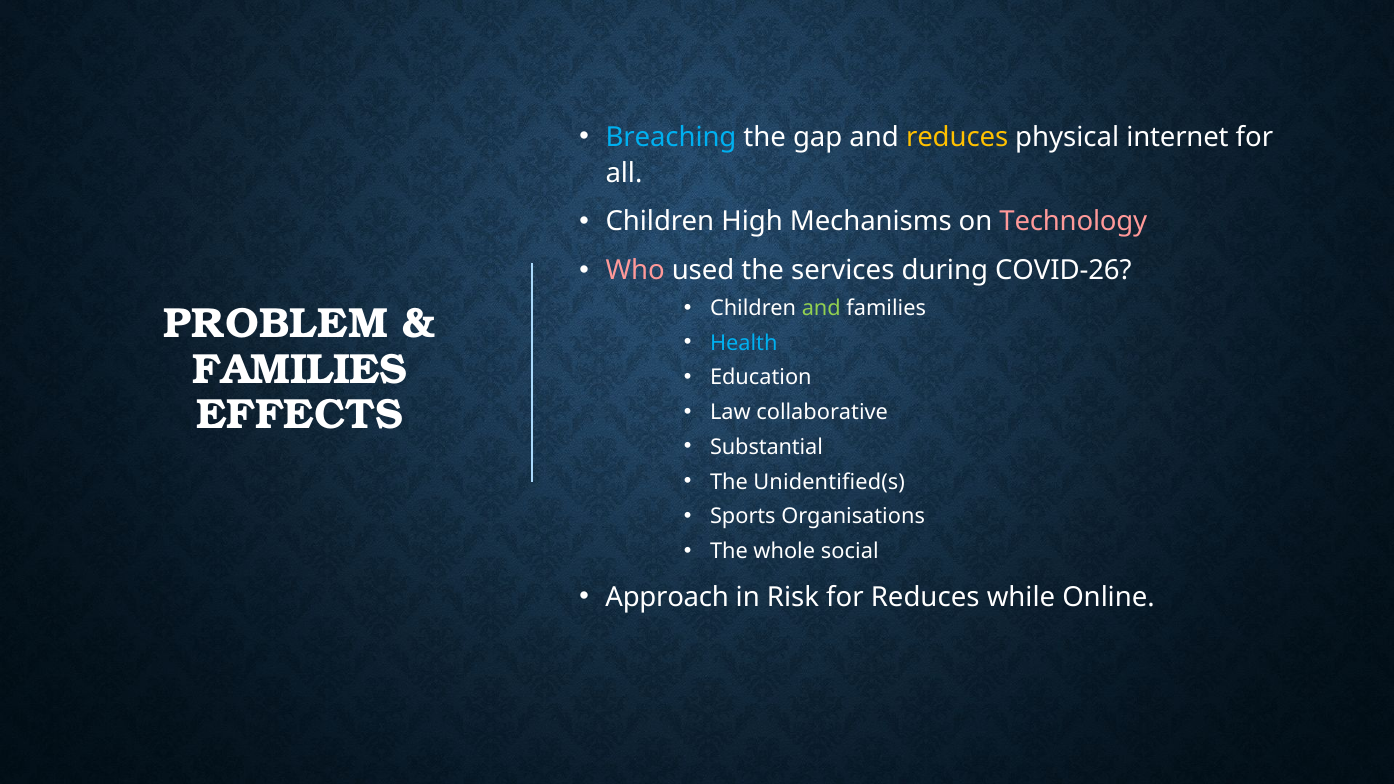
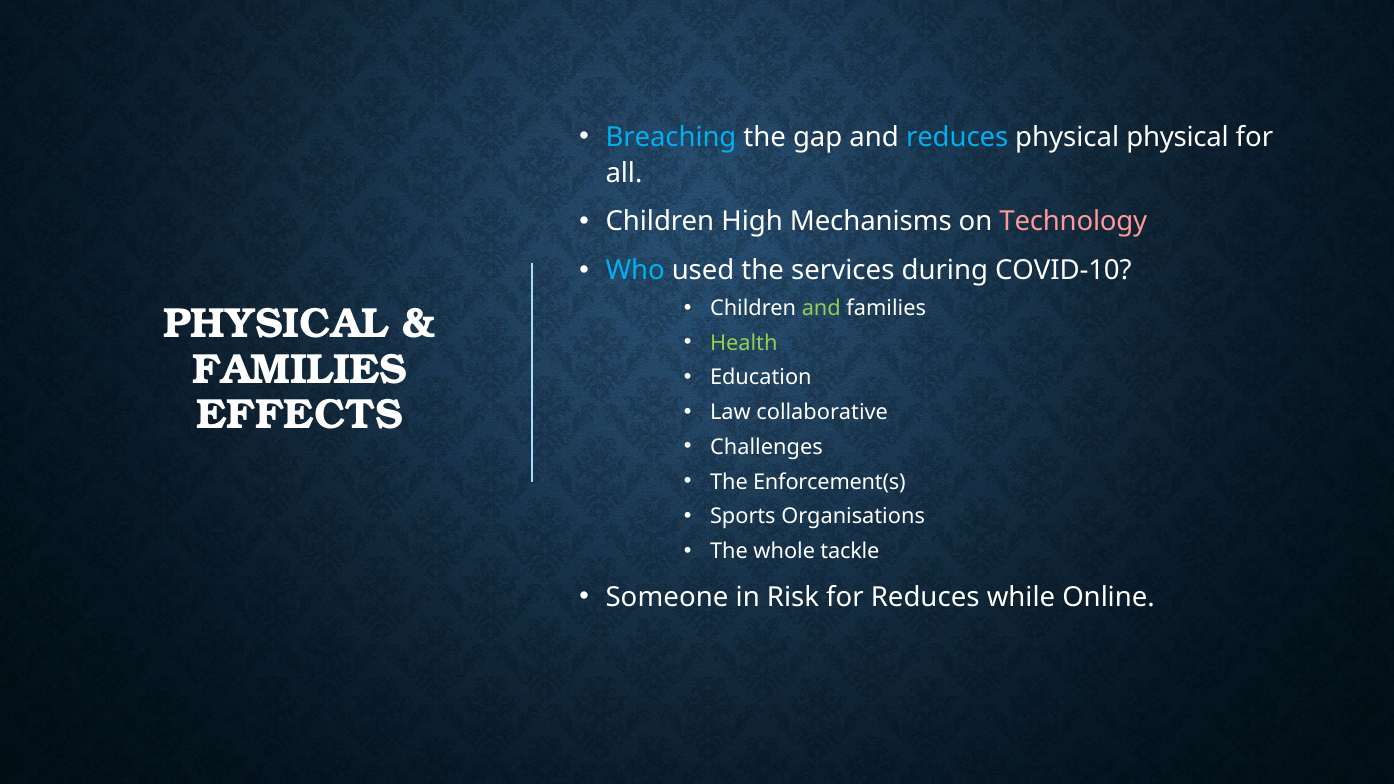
reduces colour: yellow -> light blue (957, 137)
physical internet: internet -> physical (1178, 137)
Who colour: pink -> light blue (635, 271)
COVID-26: COVID-26 -> COVID-10 (1063, 271)
PROBLEM: PROBLEM -> PHYSICAL (276, 324)
Health colour: light blue -> light green (744, 343)
Substantial: Substantial -> Challenges (766, 447)
Unidentified(s: Unidentified(s -> Enforcement(s (829, 482)
social: social -> tackle (850, 551)
Approach: Approach -> Someone (667, 597)
